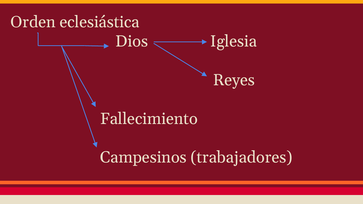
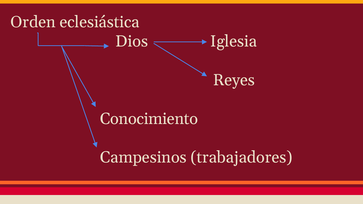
Fallecimiento: Fallecimiento -> Conocimiento (149, 119)
